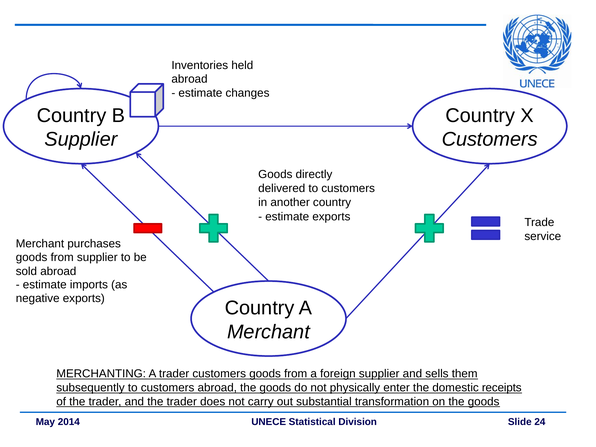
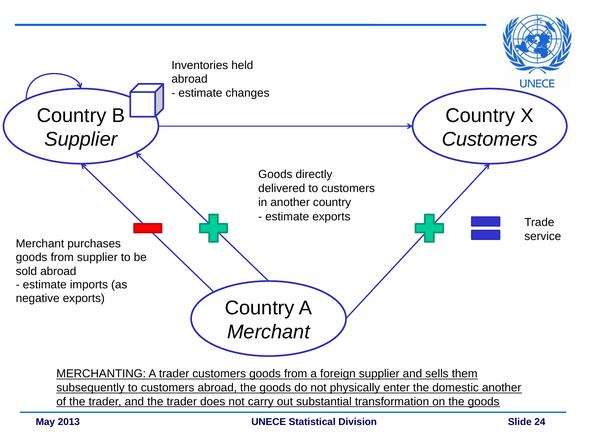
domestic receipts: receipts -> another (502, 388)
2014: 2014 -> 2013 (69, 422)
